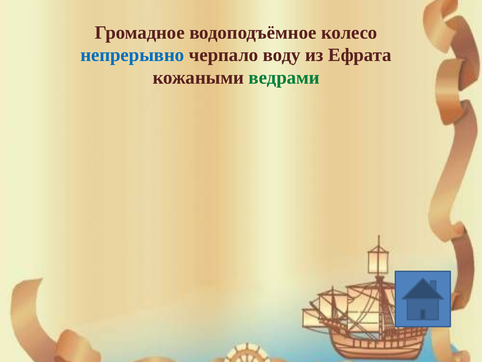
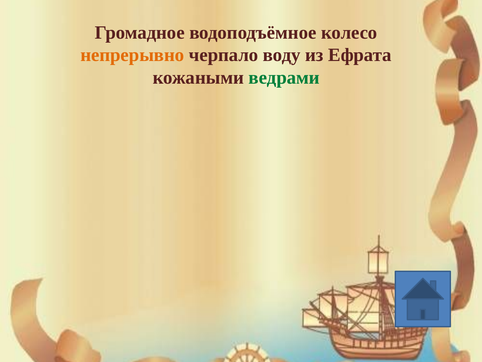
непрерывно colour: blue -> orange (132, 55)
